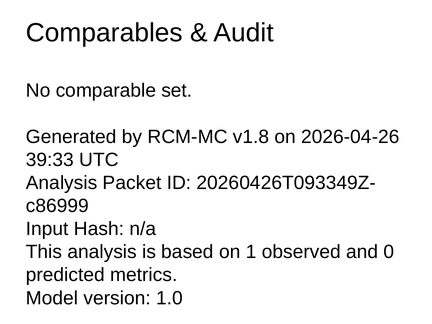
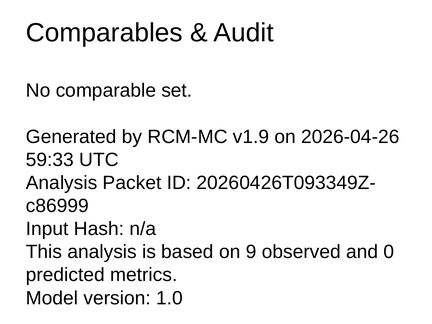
v1.8: v1.8 -> v1.9 (251, 137)
39:33: 39:33 -> 59:33 (50, 160)
1: 1 -> 9 (251, 252)
